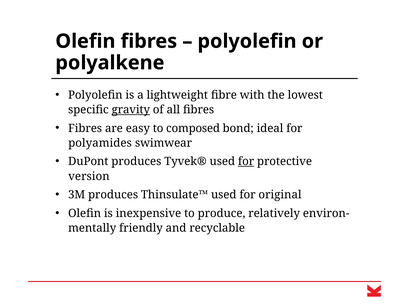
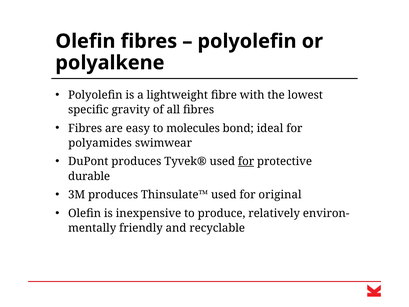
gravity underline: present -> none (131, 110)
composed: composed -> molecules (193, 128)
version: version -> durable (89, 176)
